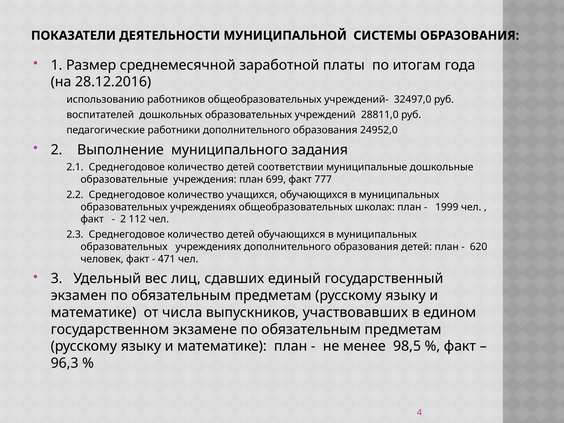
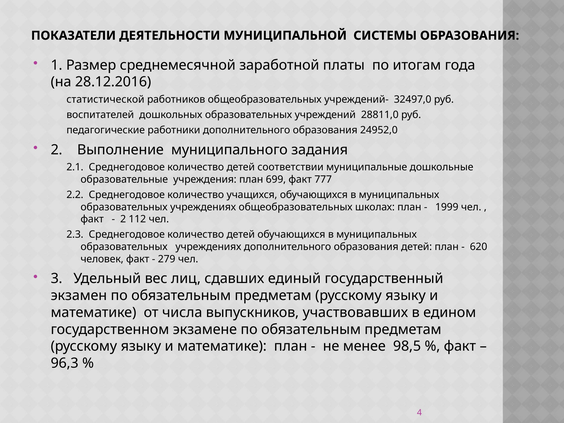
использованию: использованию -> статистической (105, 99)
471: 471 -> 279 (167, 259)
